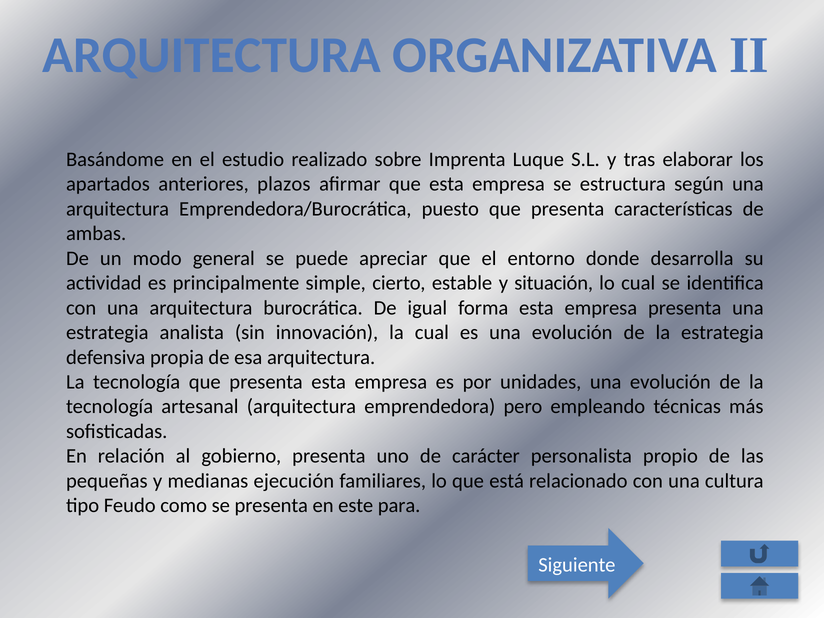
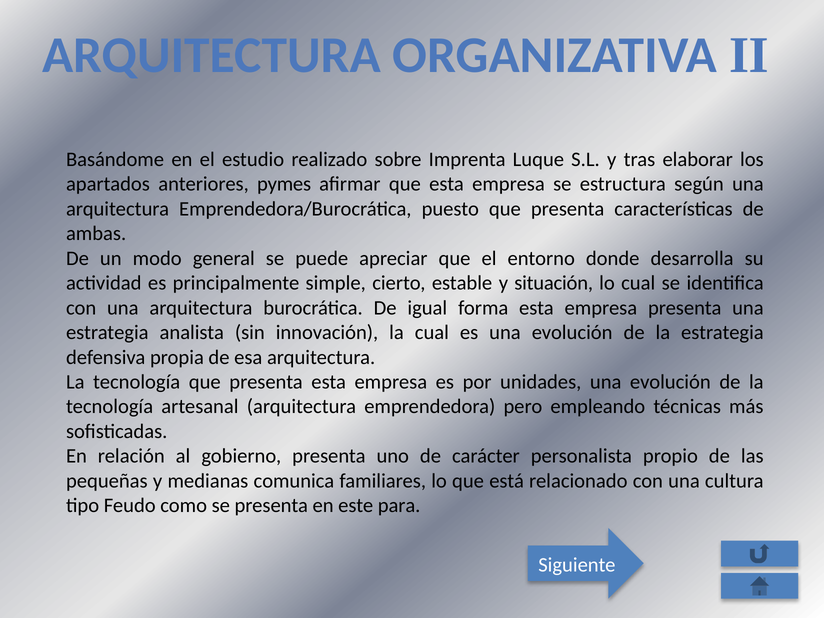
plazos: plazos -> pymes (284, 184)
ejecución: ejecución -> comunica (294, 481)
